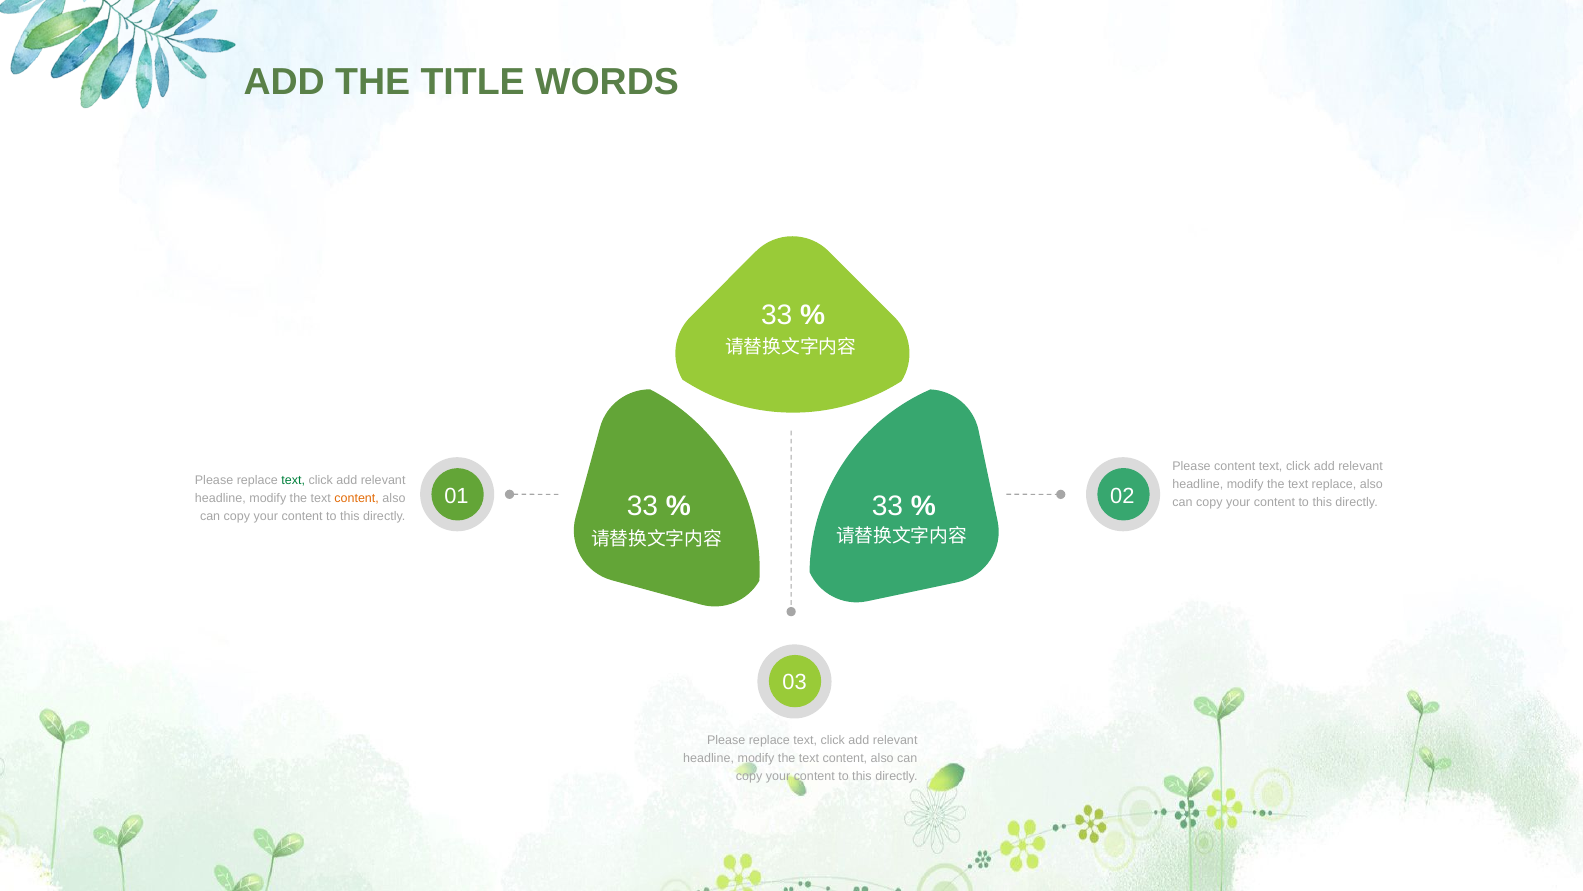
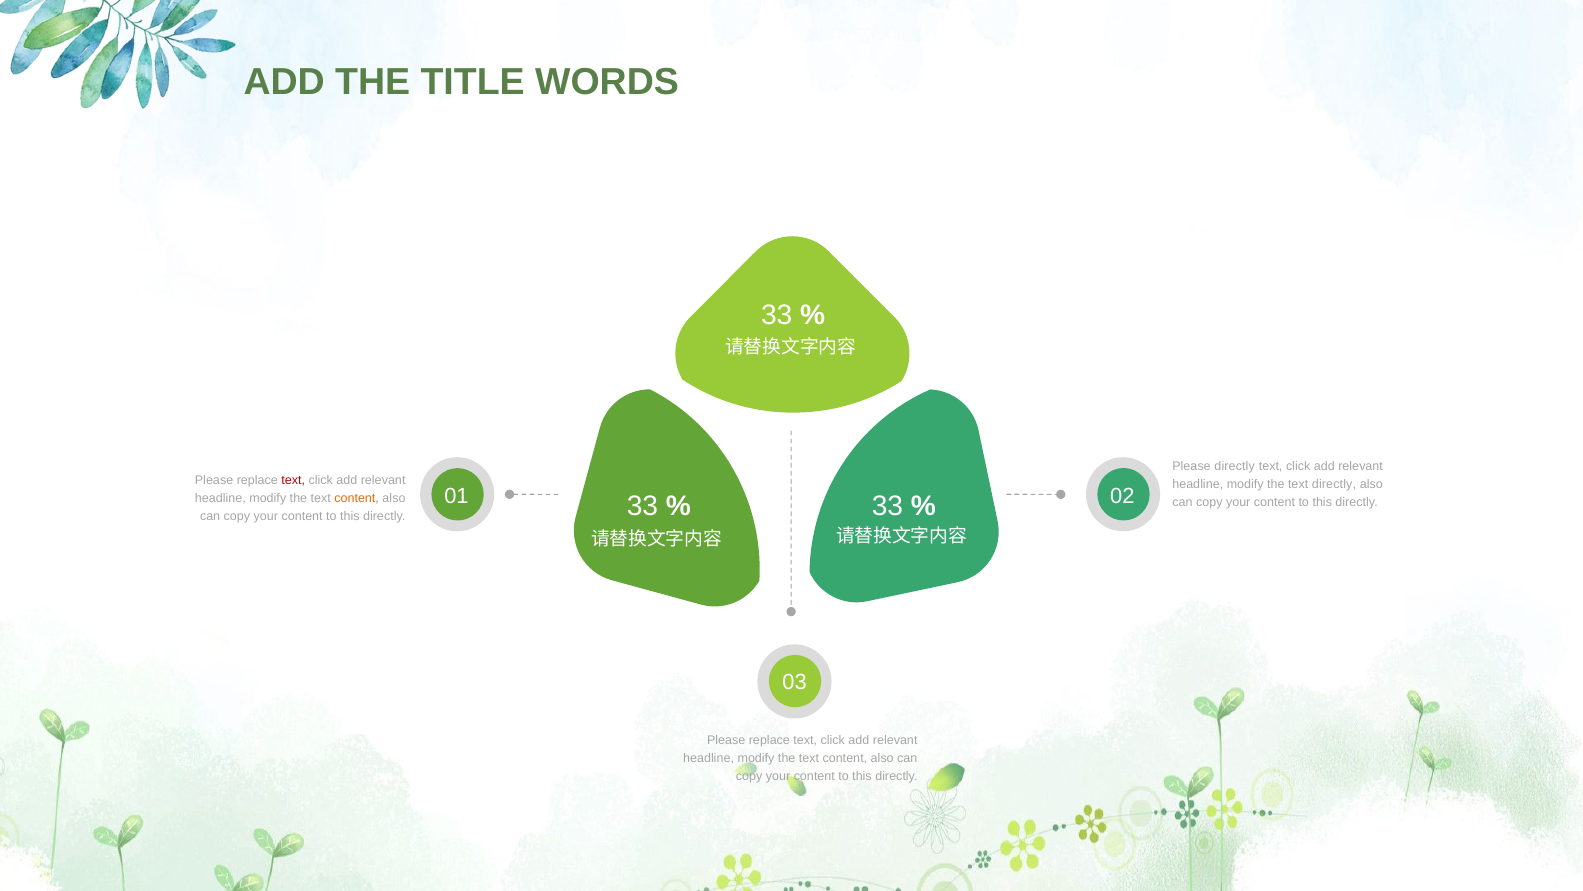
Please content: content -> directly (1235, 466)
text colour: green -> red (293, 480)
text replace: replace -> directly (1334, 484)
